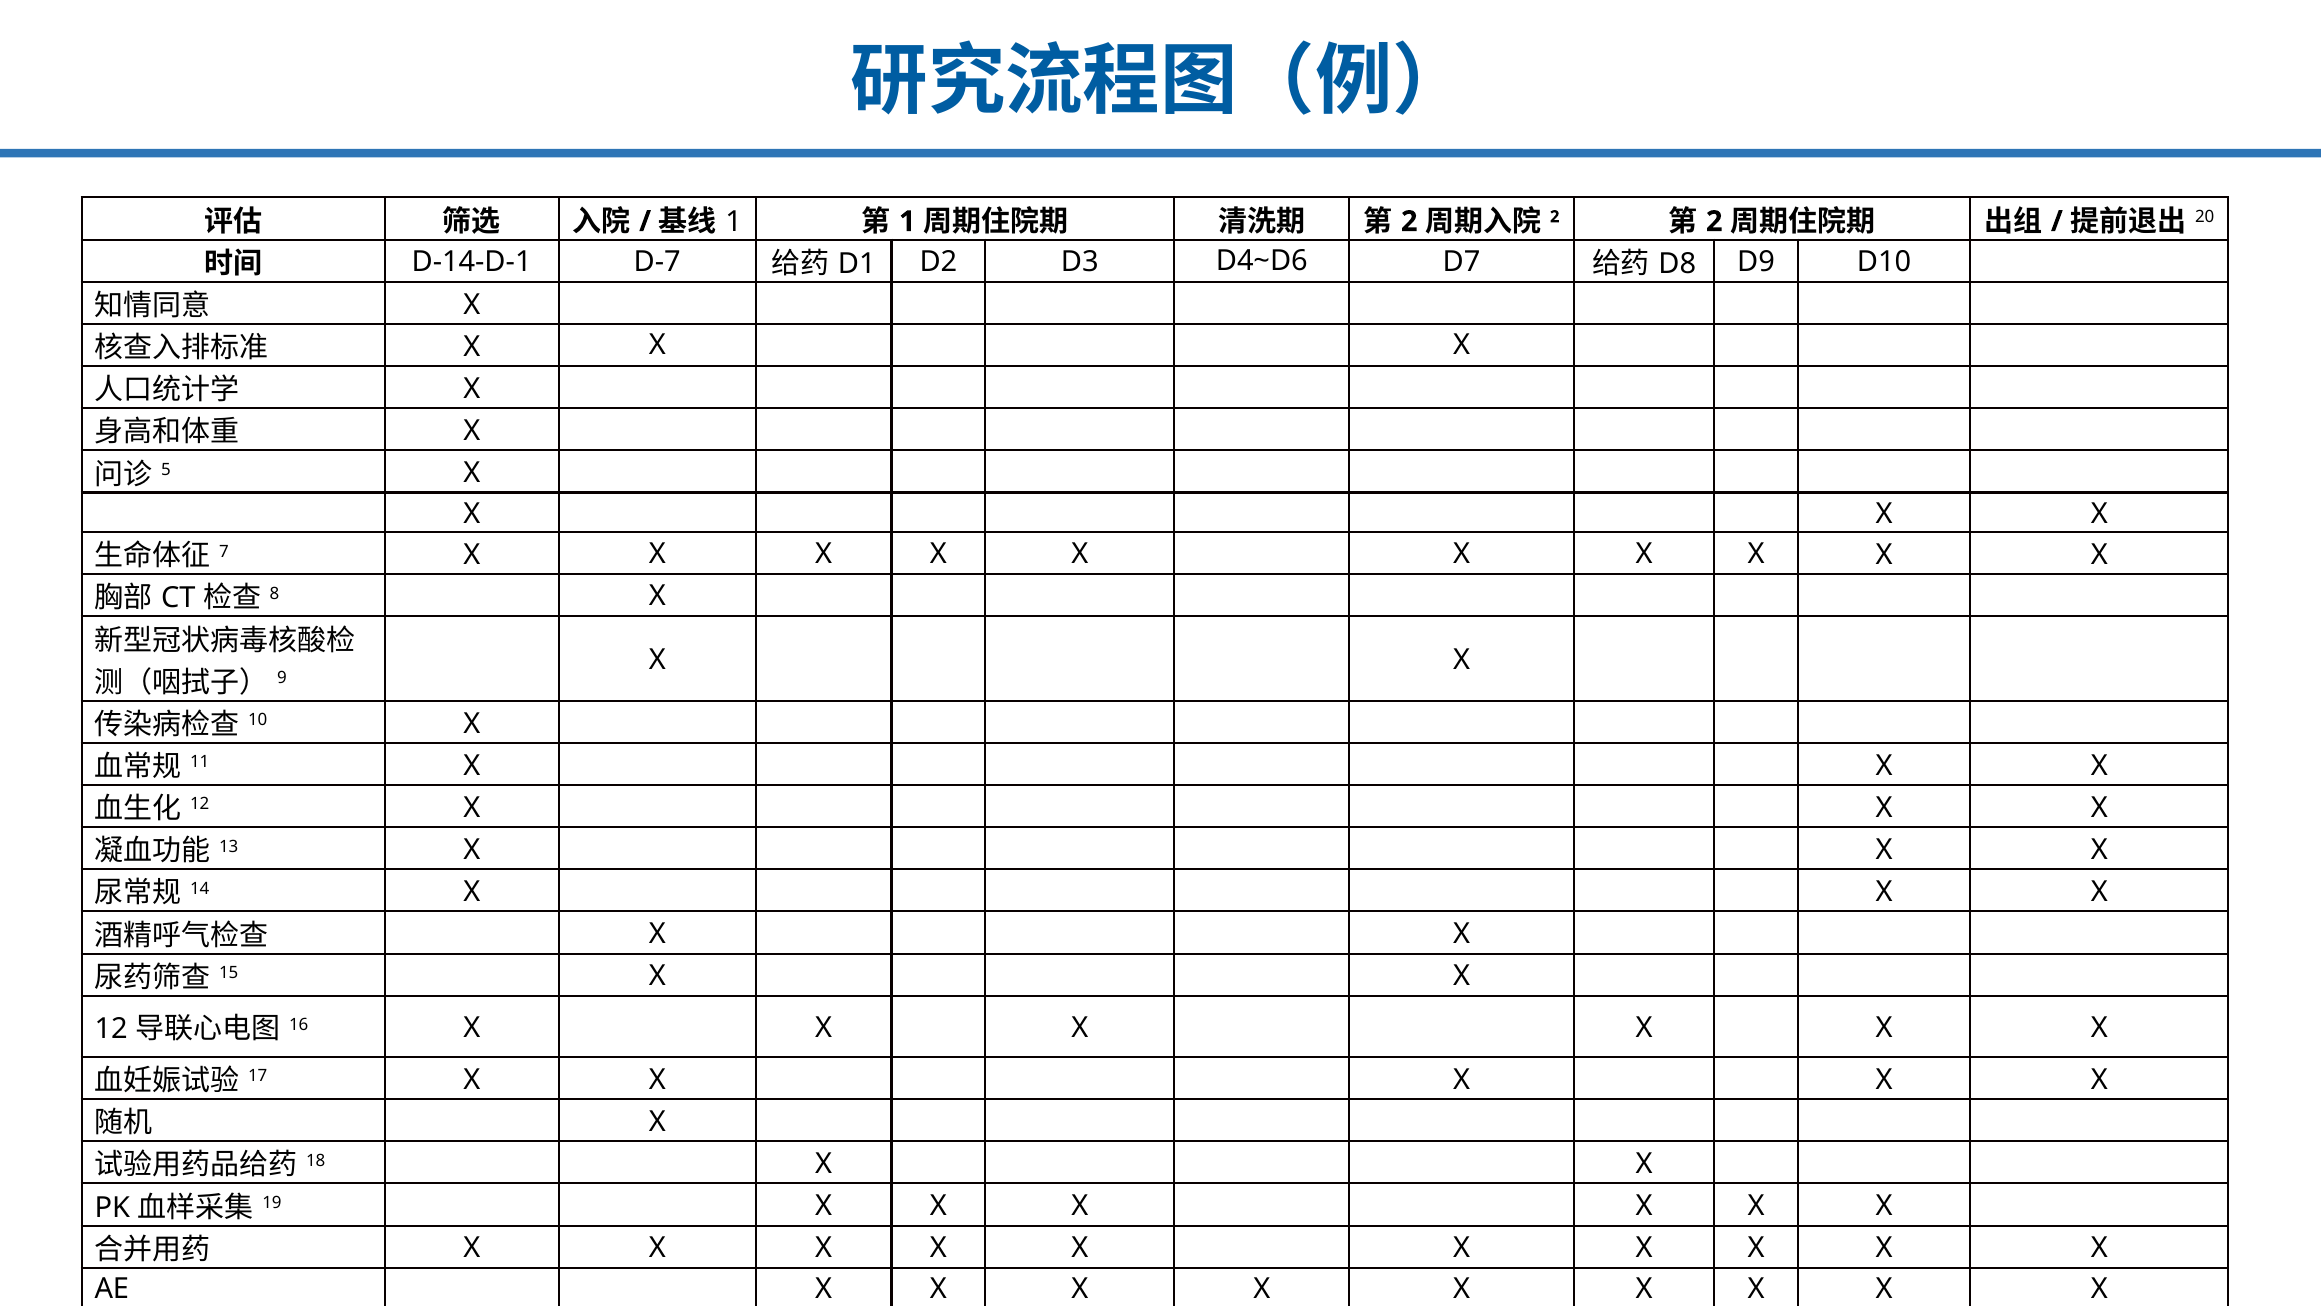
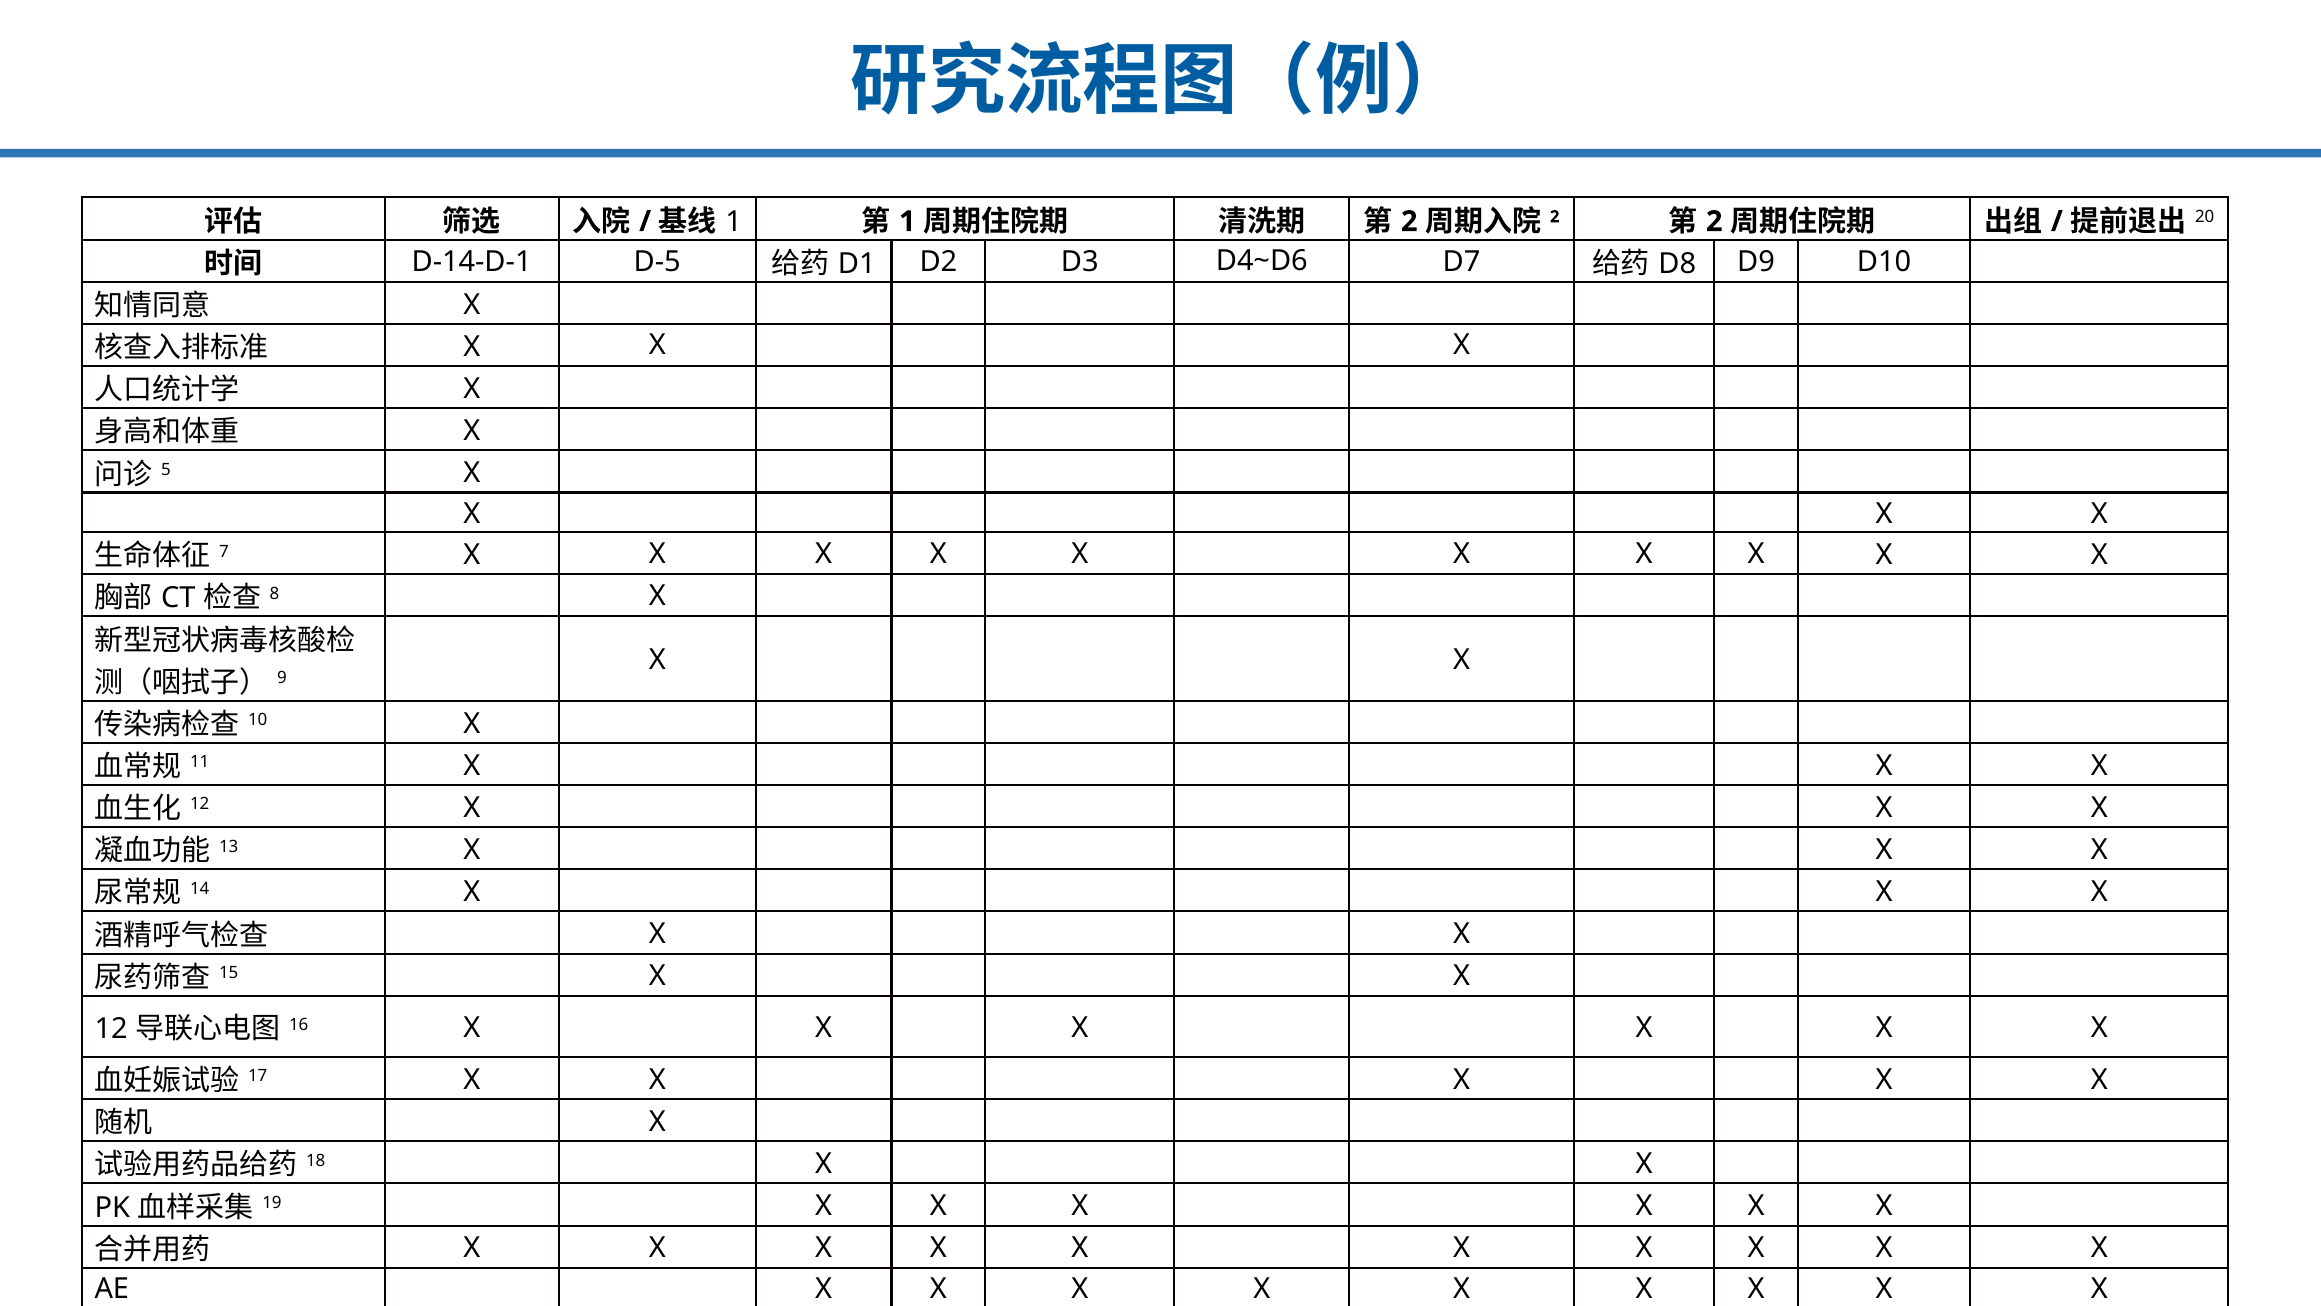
D-7: D-7 -> D-5 (657, 262)
